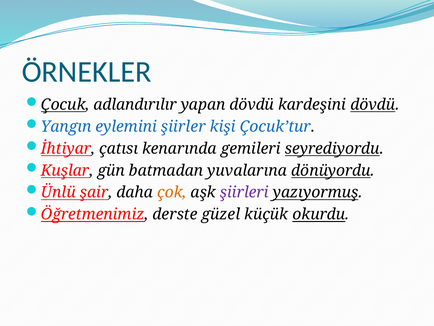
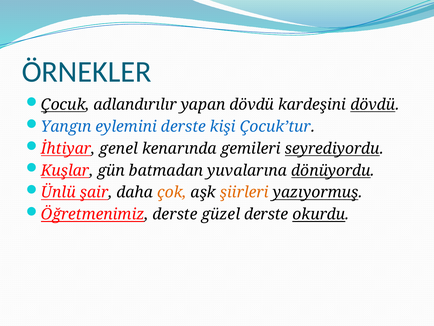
eylemini şiirler: şiirler -> derste (183, 126)
çatısı: çatısı -> genel (119, 148)
şiirleri colour: purple -> orange (244, 192)
güzel küçük: küçük -> derste (266, 214)
